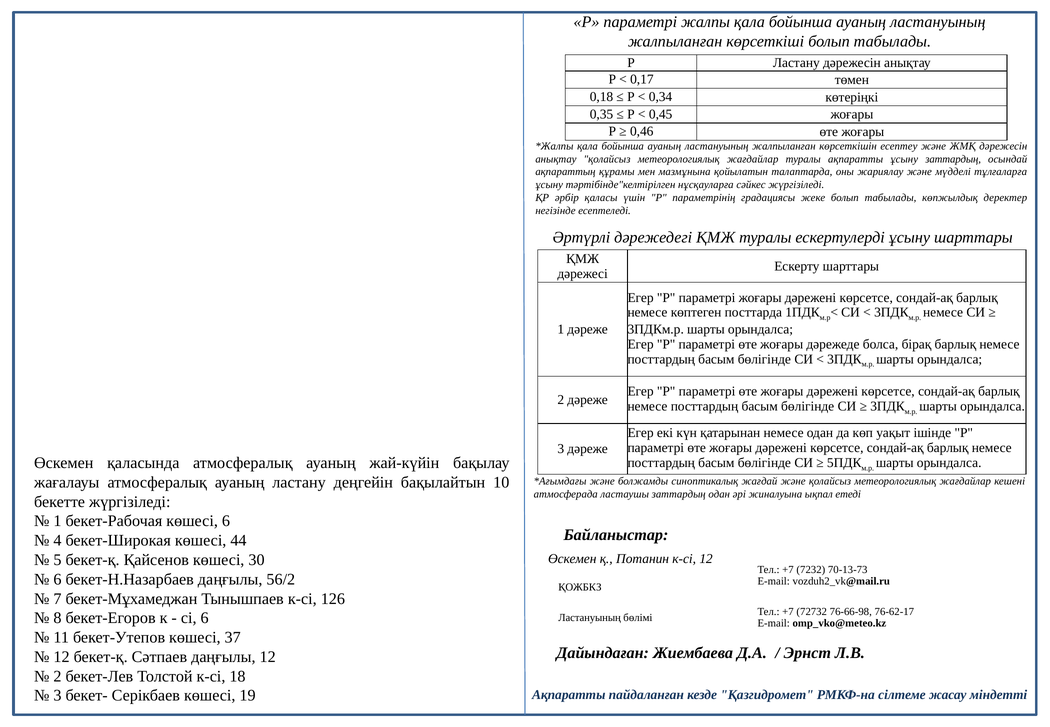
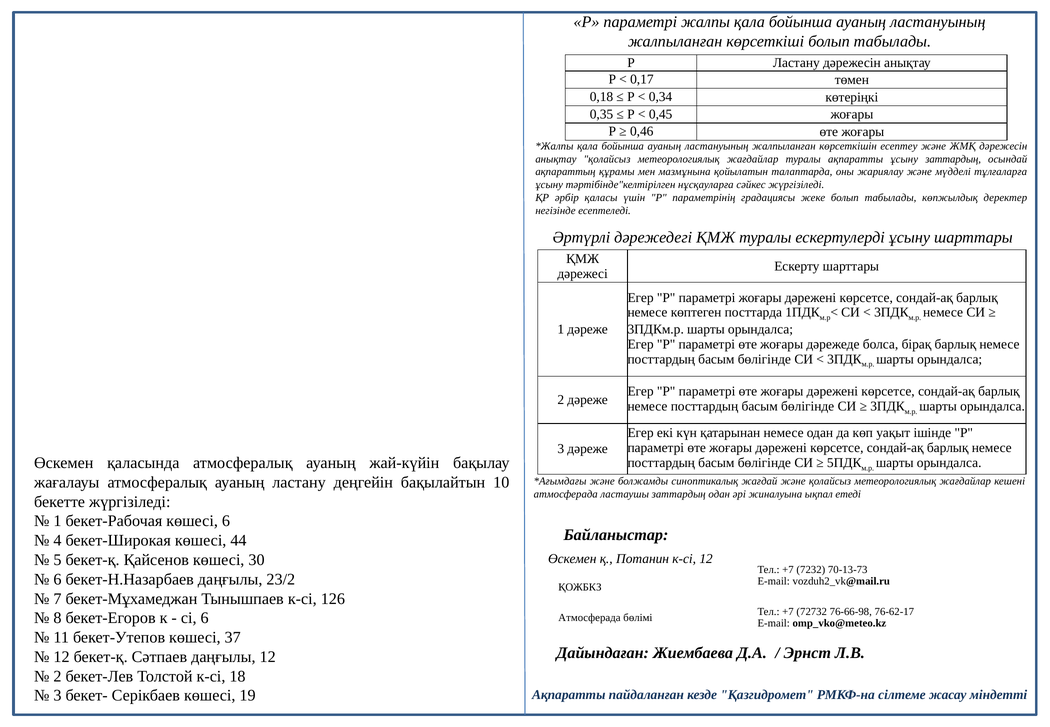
56/2: 56/2 -> 23/2 (281, 579)
Ластануының: Ластануының -> Атмосферада (589, 617)
